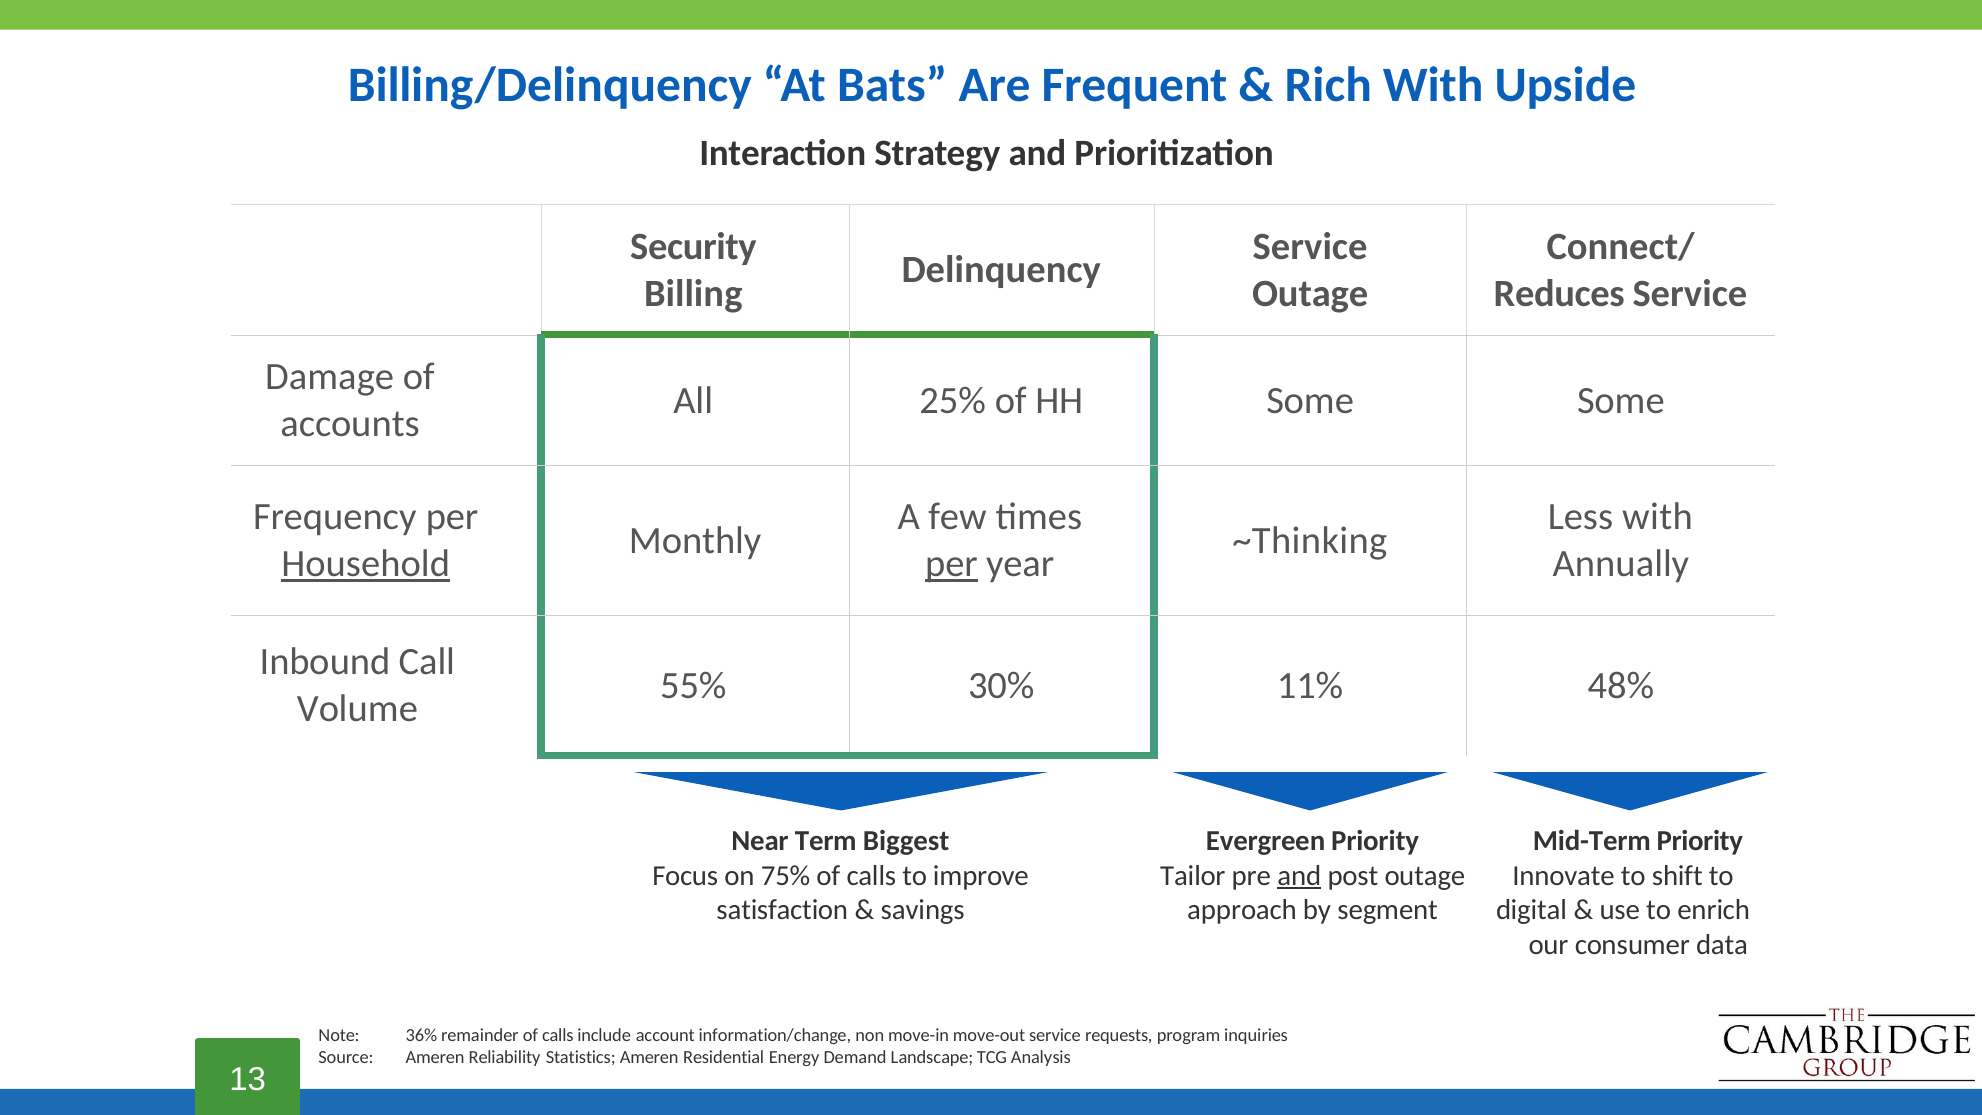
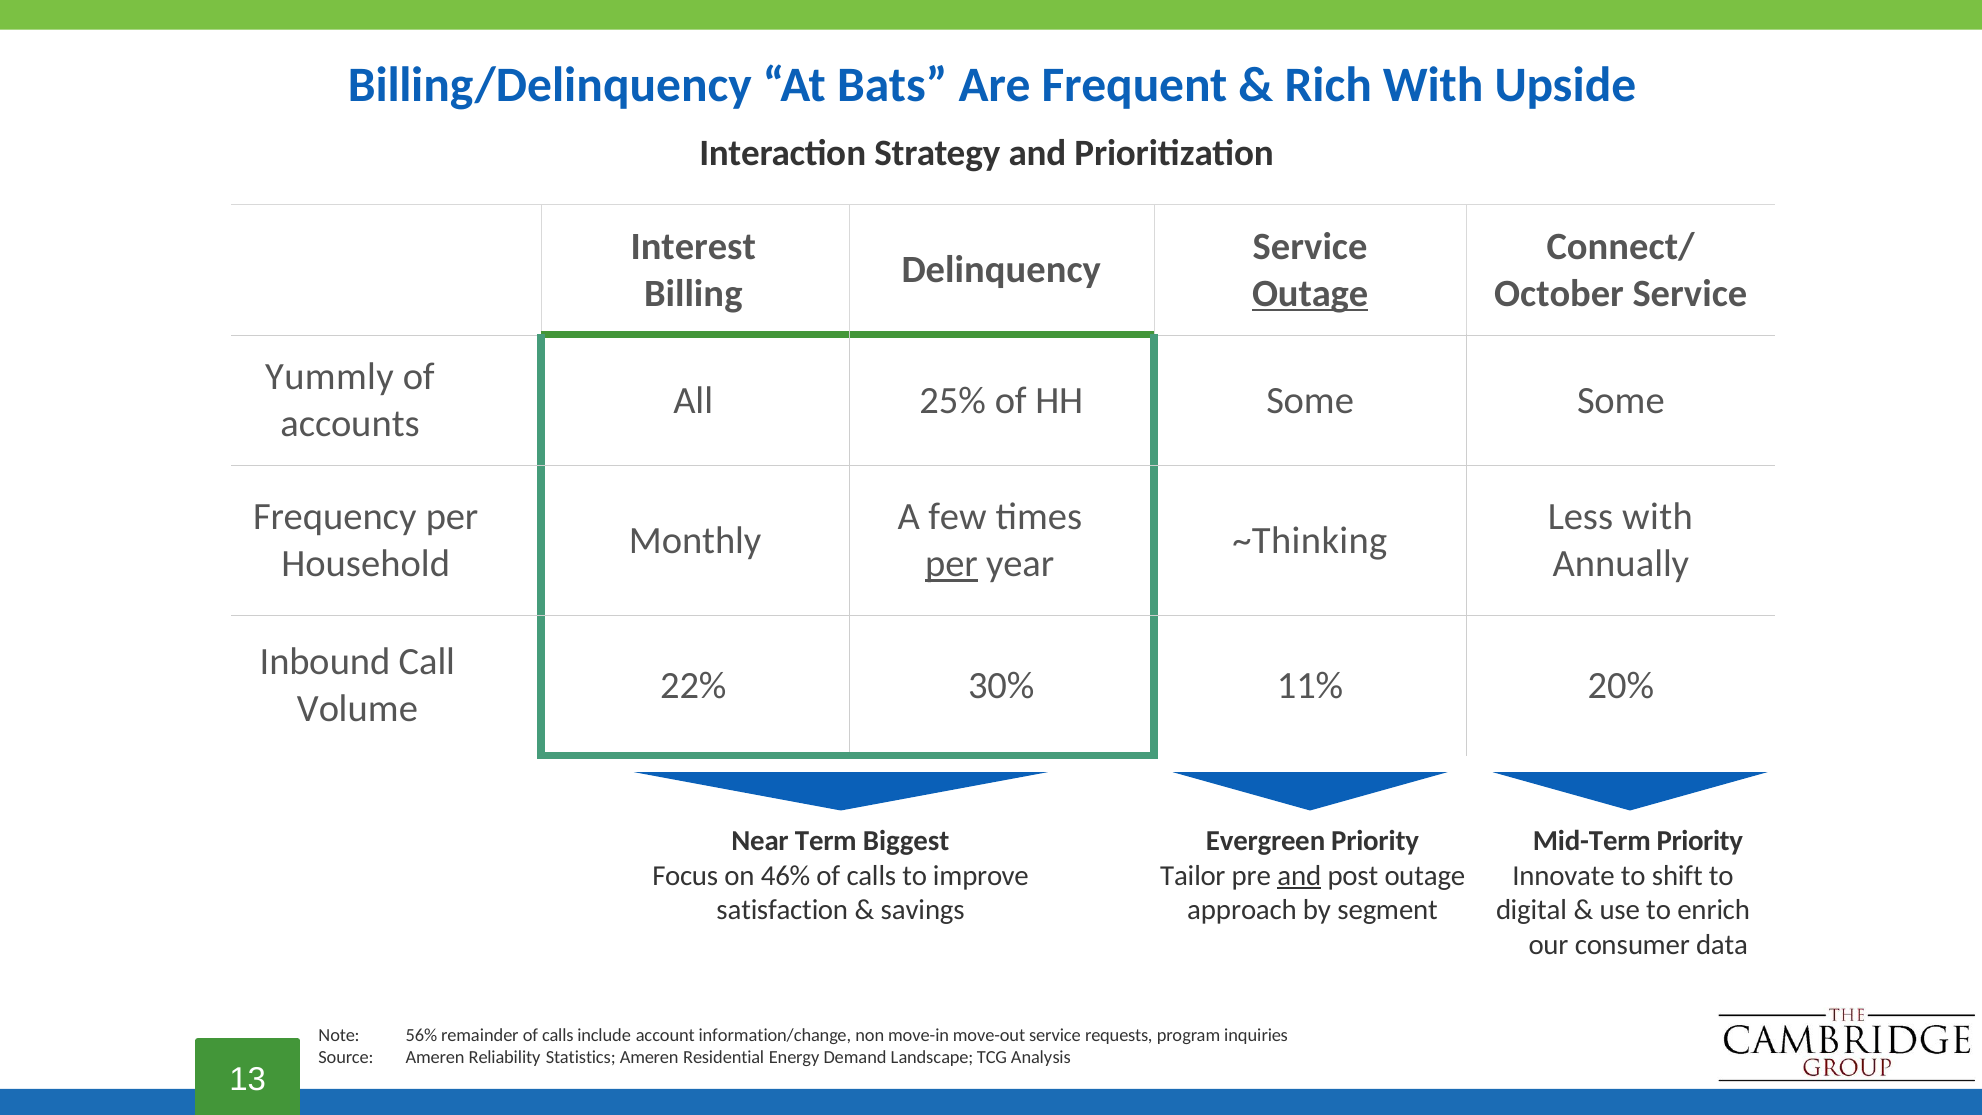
Security: Security -> Interest (693, 247)
Outage underline: none -> present (1310, 293)
Reduces: Reduces -> October (1559, 293)
Damage: Damage -> Yummly (329, 377)
Household underline: present -> none (366, 564)
55%: 55% -> 22% (693, 686)
48%: 48% -> 20% (1621, 686)
75%: 75% -> 46% (786, 876)
36%: 36% -> 56% (421, 1035)
